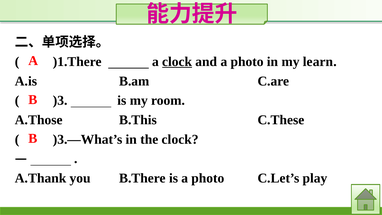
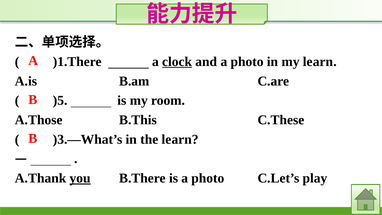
)3: )3 -> )5 (60, 100)
the clock: clock -> learn (180, 139)
you underline: none -> present (80, 178)
